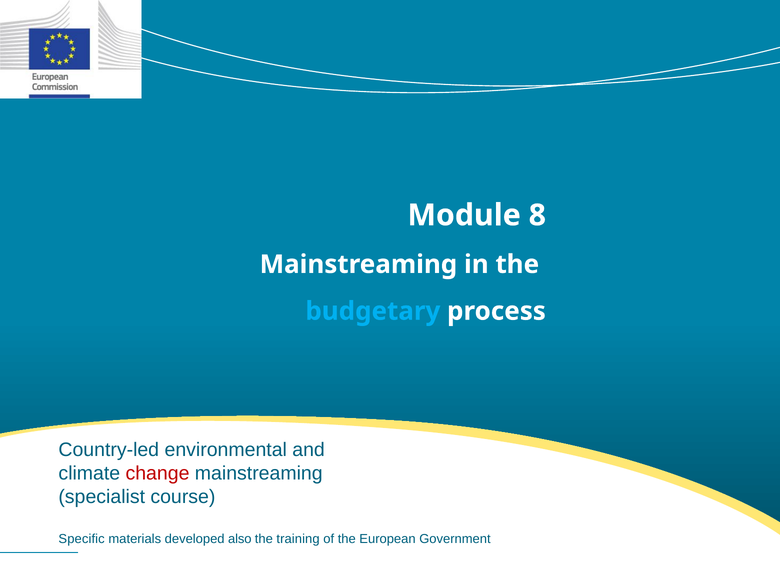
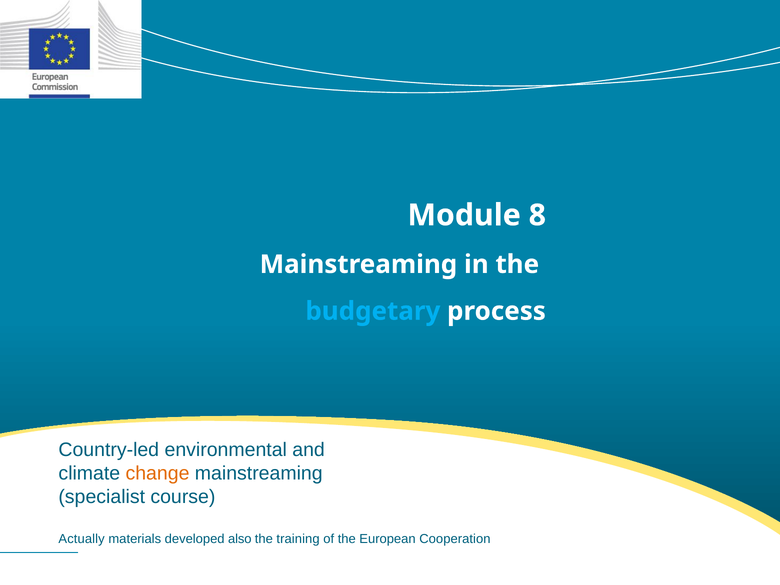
change colour: red -> orange (157, 473)
Specific: Specific -> Actually (82, 539)
Government: Government -> Cooperation (455, 539)
